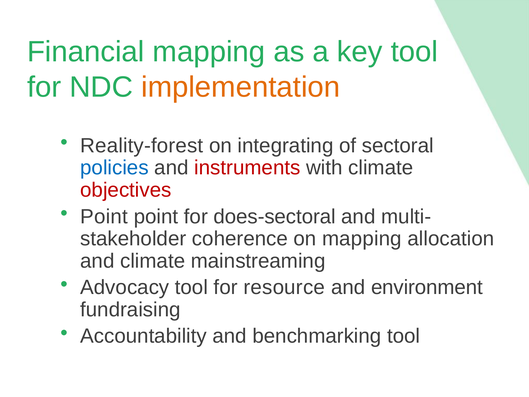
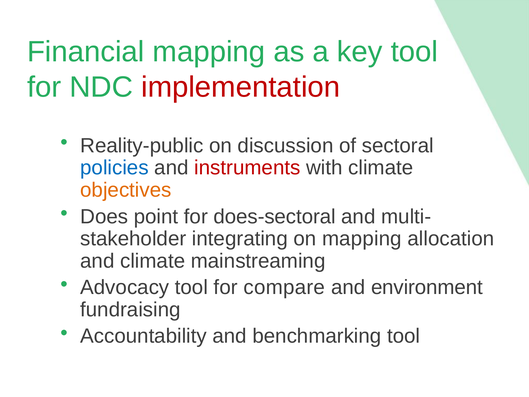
implementation colour: orange -> red (241, 87)
Reality-forest: Reality-forest -> Reality-public (142, 146)
integrating: integrating -> discussion (286, 146)
objectives colour: red -> orange (126, 190)
Point: Point -> Does (104, 216)
coherence: coherence -> integrating (240, 239)
resource: resource -> compare (284, 287)
